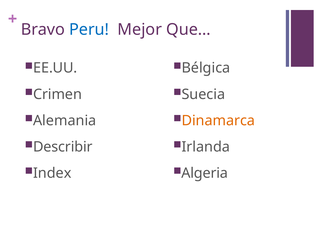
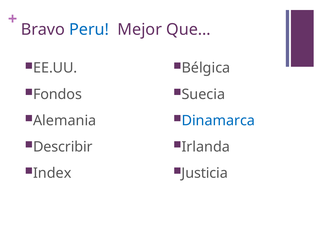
Crimen: Crimen -> Fondos (57, 94)
Dinamarca colour: orange -> blue (218, 121)
Algeria: Algeria -> Justicia (205, 173)
